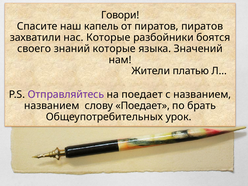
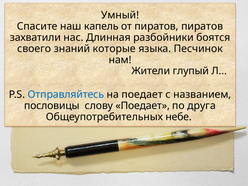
Говори: Говори -> Умный (120, 15)
нас Которые: Которые -> Длинная (108, 38)
Значений: Значений -> Песчинок (198, 49)
платью: платью -> глупый (191, 71)
Отправляйтесь colour: purple -> blue (66, 95)
названием: названием -> пословицы (52, 106)
брать: брать -> друга (202, 106)
урок: урок -> небе (179, 117)
